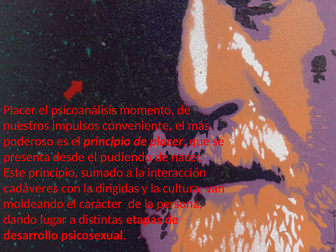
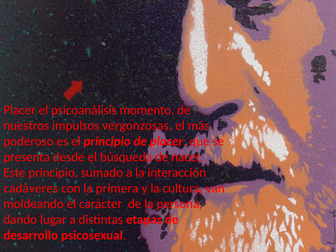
conveniente: conveniente -> vergonzosas (137, 126)
pudiendo: pudiendo -> búsqueda (126, 157)
dirigidas: dirigidas -> primera (117, 188)
